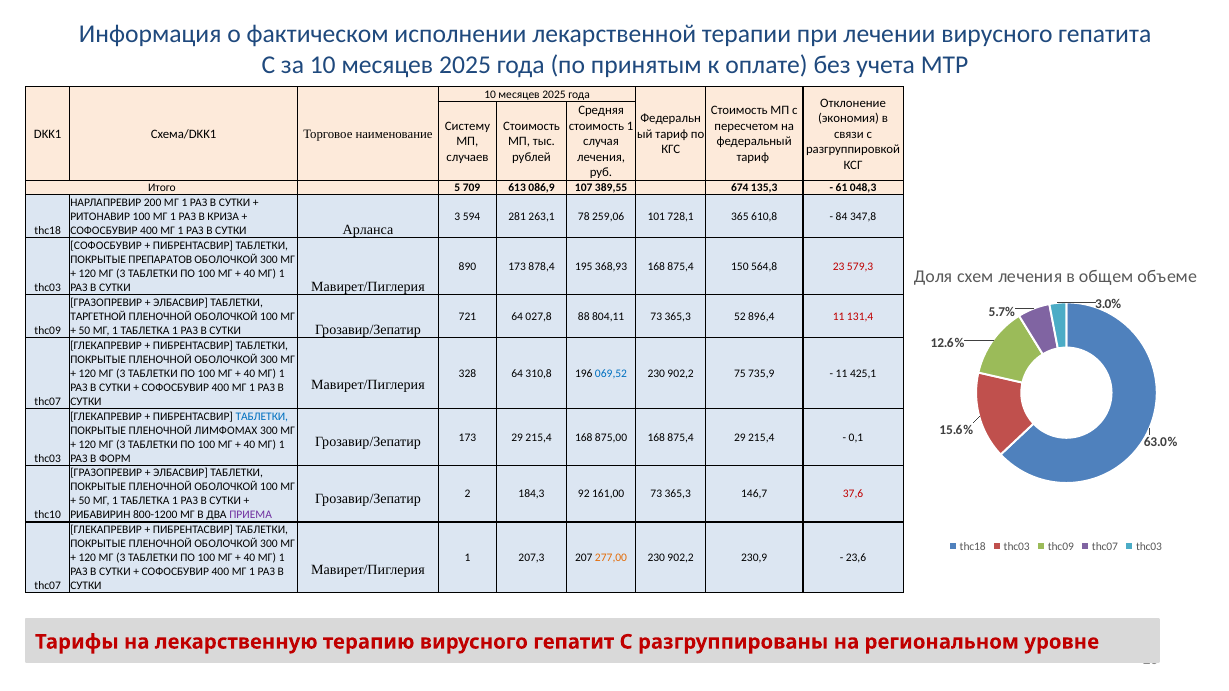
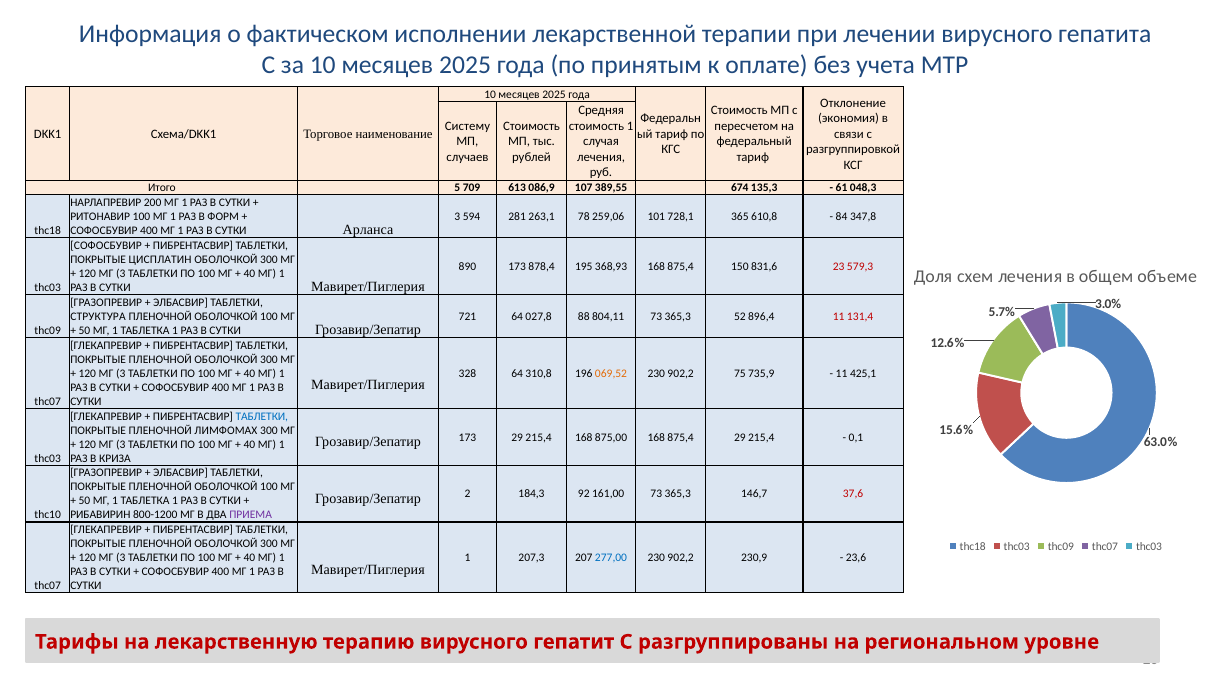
КРИЗА: КРИЗА -> ФОРМ (223, 217)
ПРЕПАРАТОВ: ПРЕПАРАТОВ -> ЦИСПЛАТИН (160, 260)
564,8: 564,8 -> 831,6 (764, 267)
ТАРГЕТНОЙ: ТАРГЕТНОЙ -> СТРУКТУРА (98, 317)
069,52 colour: blue -> orange (611, 374)
ФОРМ: ФОРМ -> КРИЗА (115, 458)
277,00 colour: orange -> blue (611, 558)
